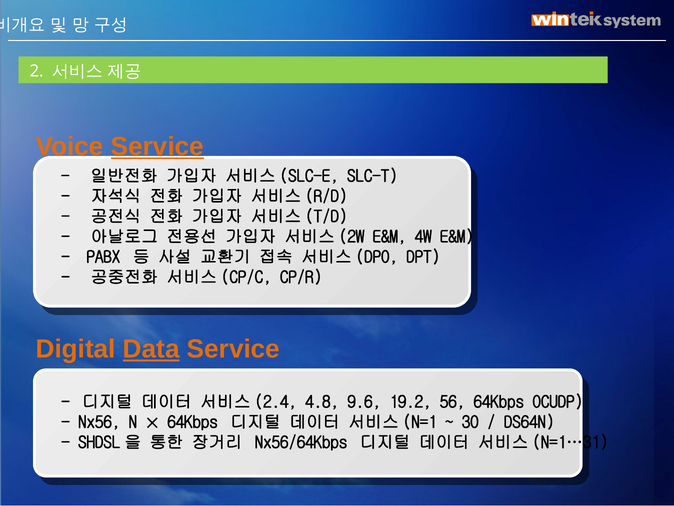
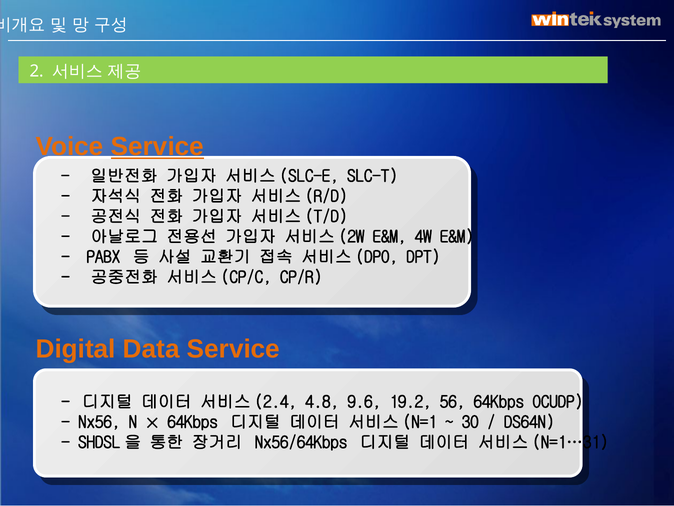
Data underline: present -> none (151, 349)
